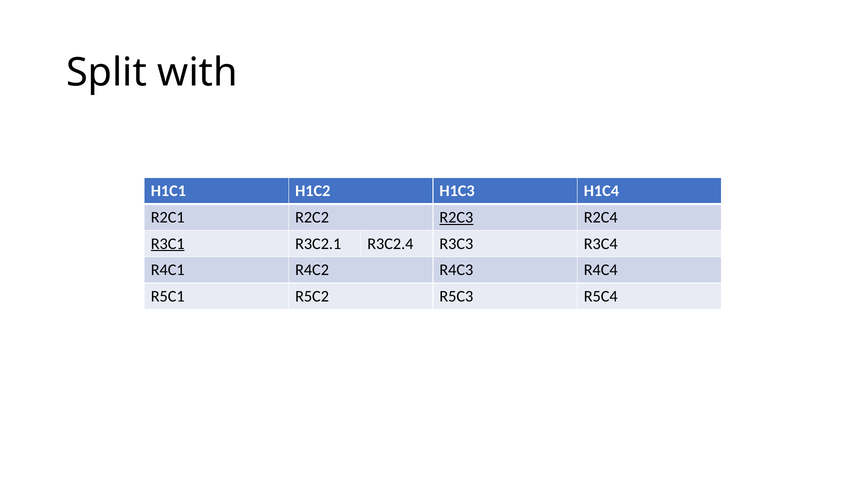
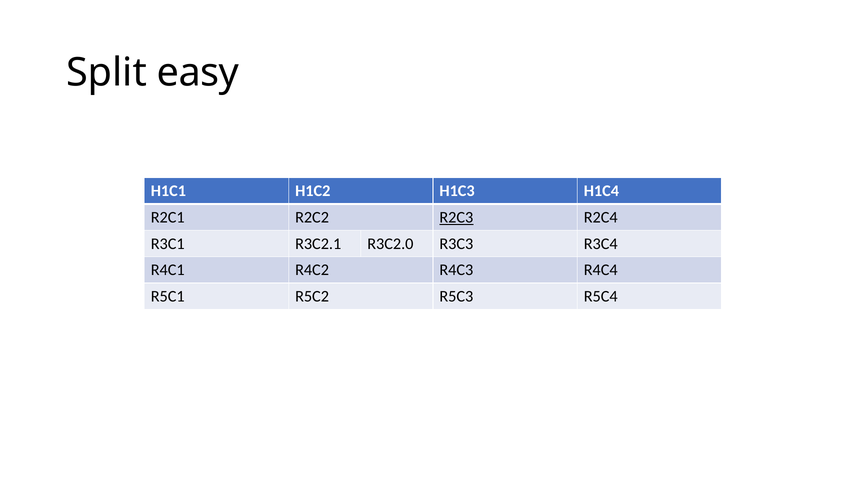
with: with -> easy (198, 73)
R3C1 underline: present -> none (168, 244)
R3C2.4: R3C2.4 -> R3C2.0 (390, 244)
